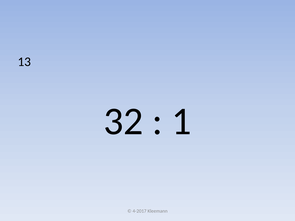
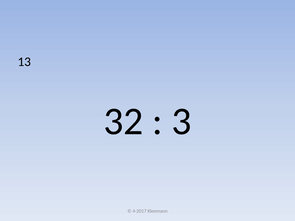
1: 1 -> 3 (181, 121)
